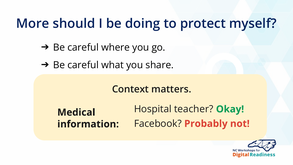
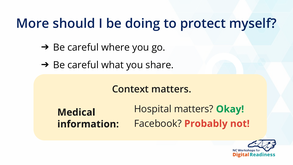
Hospital teacher: teacher -> matters (194, 109)
